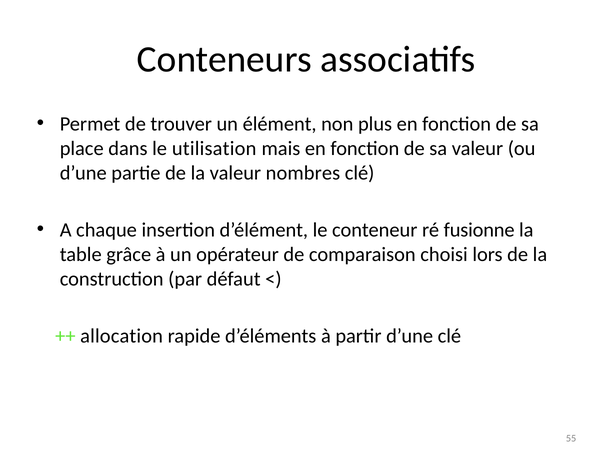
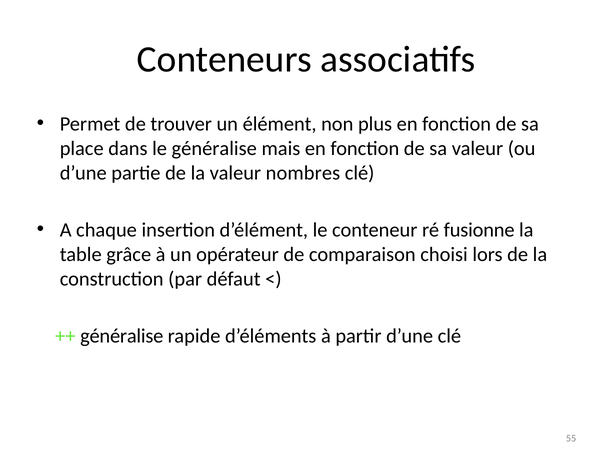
le utilisation: utilisation -> généralise (214, 149)
allocation: allocation -> généralise (122, 337)
